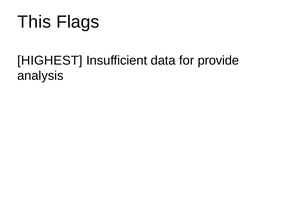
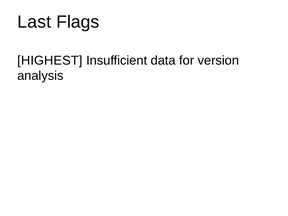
This: This -> Last (34, 22)
provide: provide -> version (218, 60)
